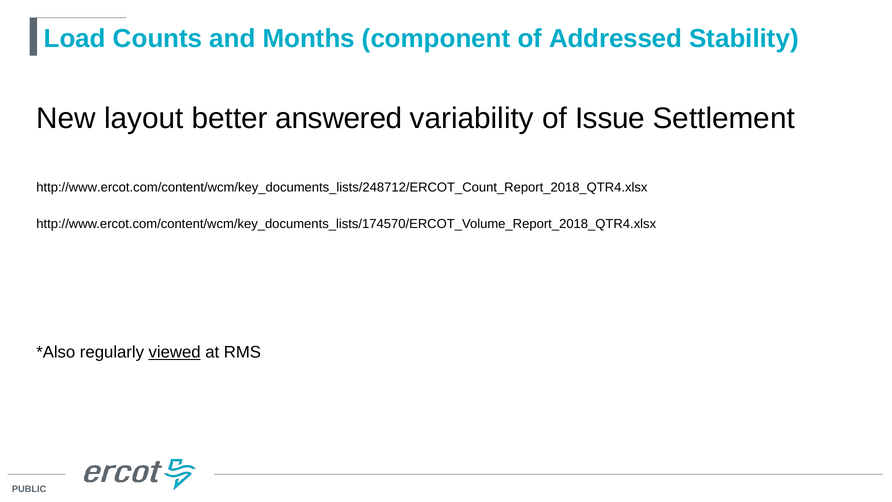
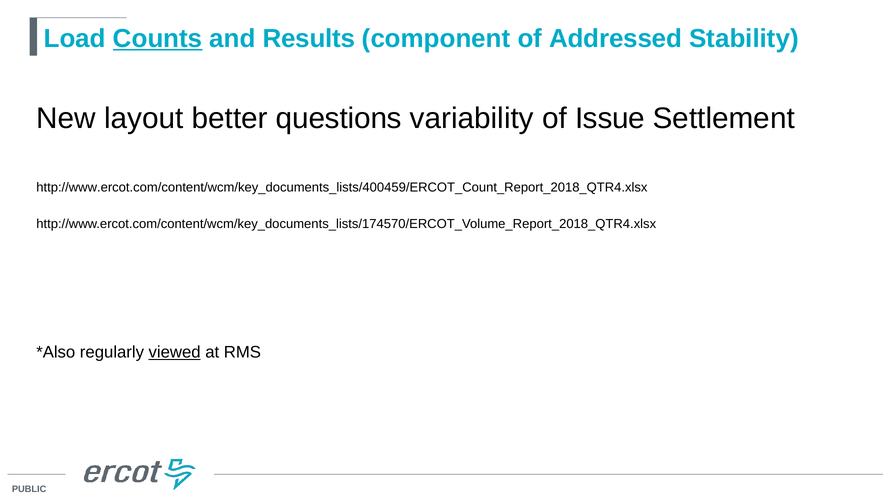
Counts underline: none -> present (158, 39)
Months: Months -> Results (309, 39)
answered: answered -> questions (339, 119)
http://www.ercot.com/content/wcm/key_documents_lists/248712/ERCOT_Count_Report_2018_QTR4.xlsx: http://www.ercot.com/content/wcm/key_documents_lists/248712/ERCOT_Count_Report_2018_QTR4.xlsx -> http://www.ercot.com/content/wcm/key_documents_lists/400459/ERCOT_Count_Report_2018_QTR4.xlsx (342, 187)
